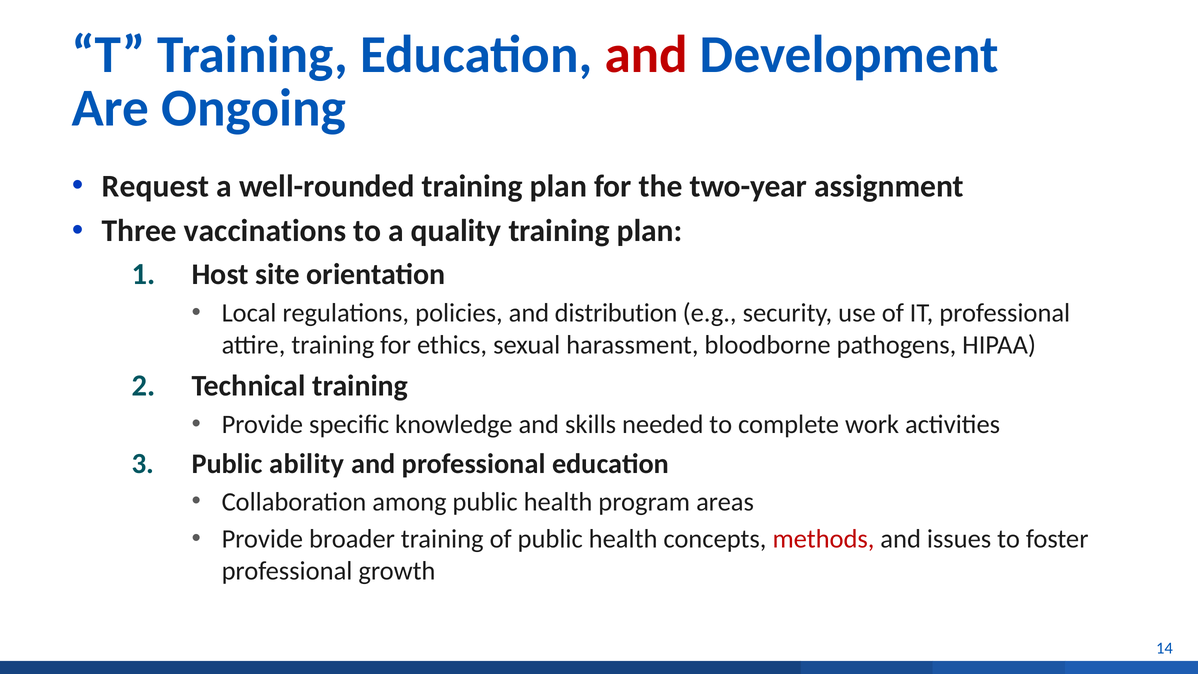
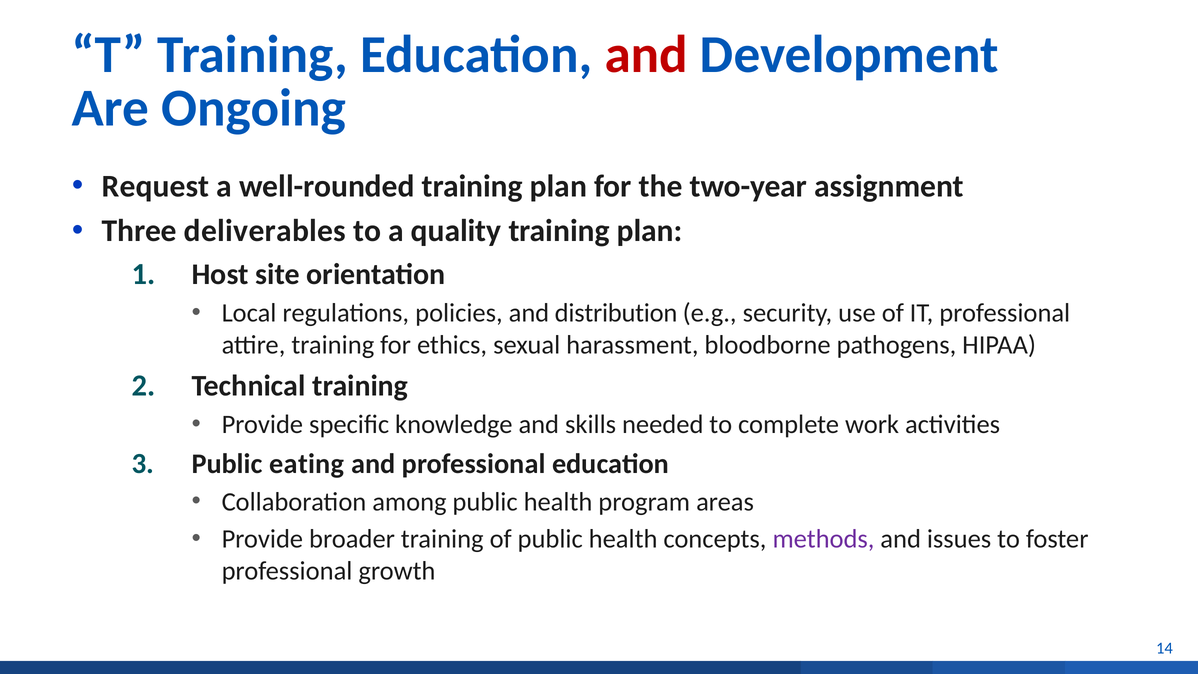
vaccinations: vaccinations -> deliverables (265, 231)
ability: ability -> eating (307, 464)
methods colour: red -> purple (823, 539)
